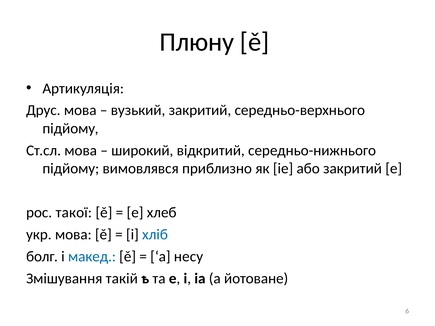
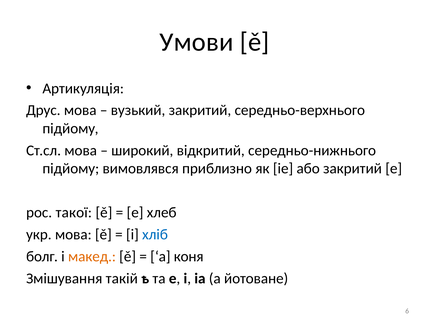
Плюну: Плюну -> Умови (197, 42)
макед colour: blue -> orange (92, 257)
несу: несу -> коня (189, 257)
